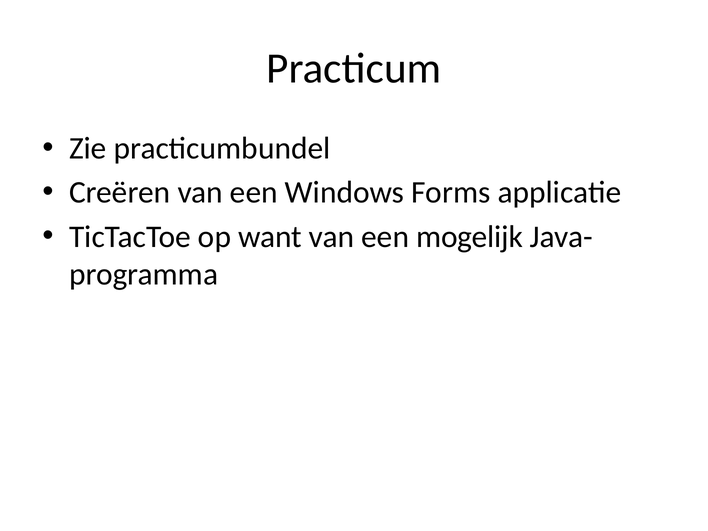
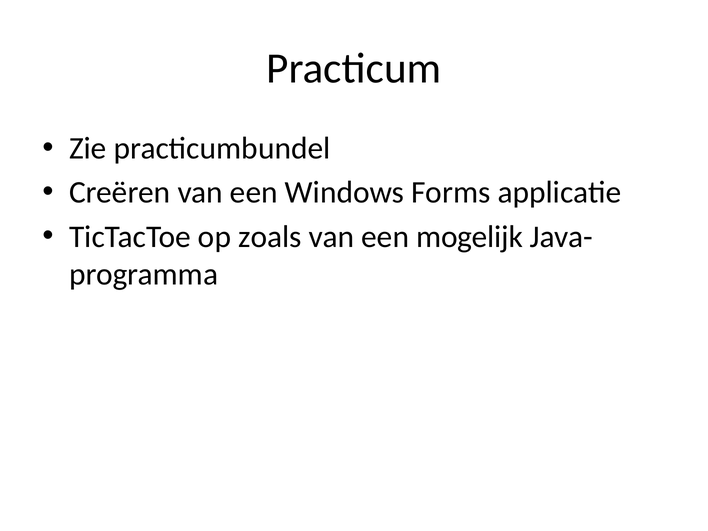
want: want -> zoals (270, 237)
